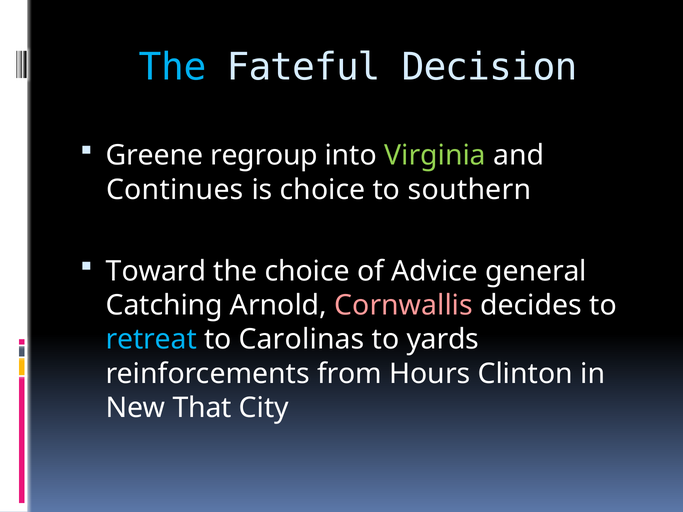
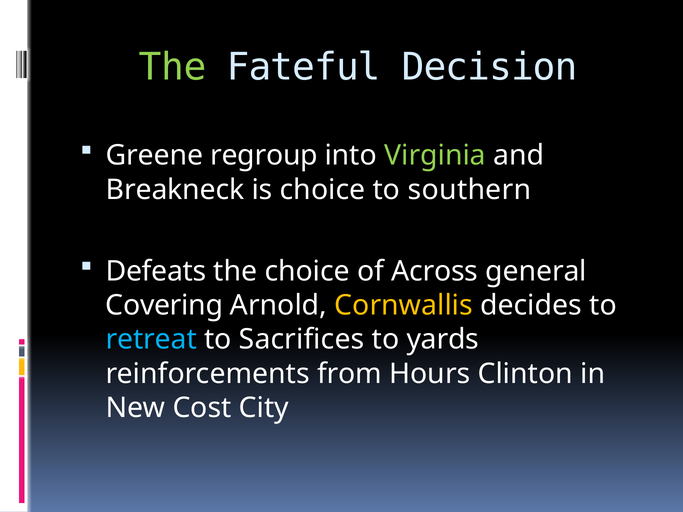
The colour: light blue -> light green (173, 67)
Continues: Continues -> Breakneck (175, 190)
Toward: Toward -> Defeats (156, 271)
Advice: Advice -> Across (435, 271)
Catching: Catching -> Covering (164, 306)
Cornwallis colour: pink -> yellow (404, 306)
Carolinas: Carolinas -> Sacrifices (302, 340)
That: That -> Cost (202, 408)
